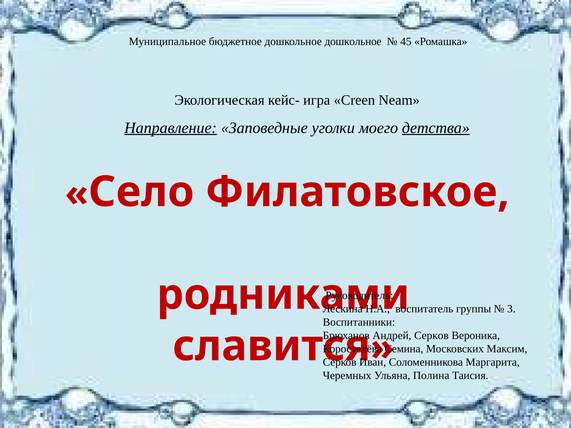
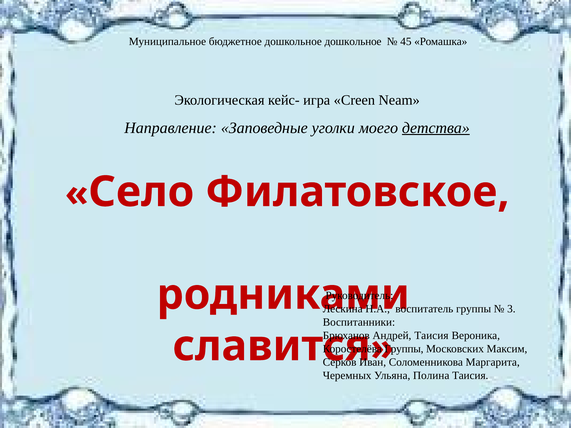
Направление underline: present -> none (171, 128)
Андрей Серков: Серков -> Таисия (431, 336)
Семина: Семина -> Группы (404, 349)
